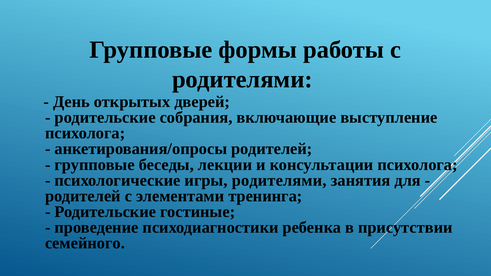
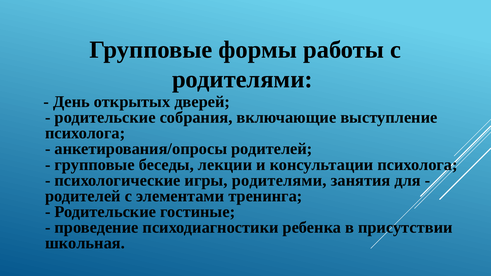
семейного: семейного -> школьная (85, 243)
